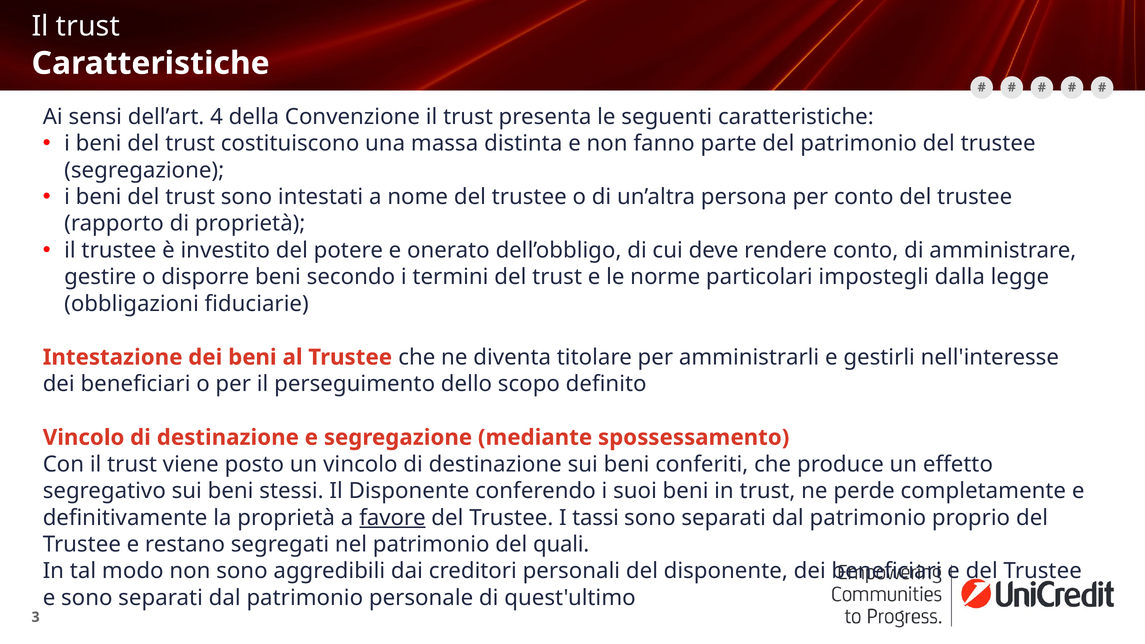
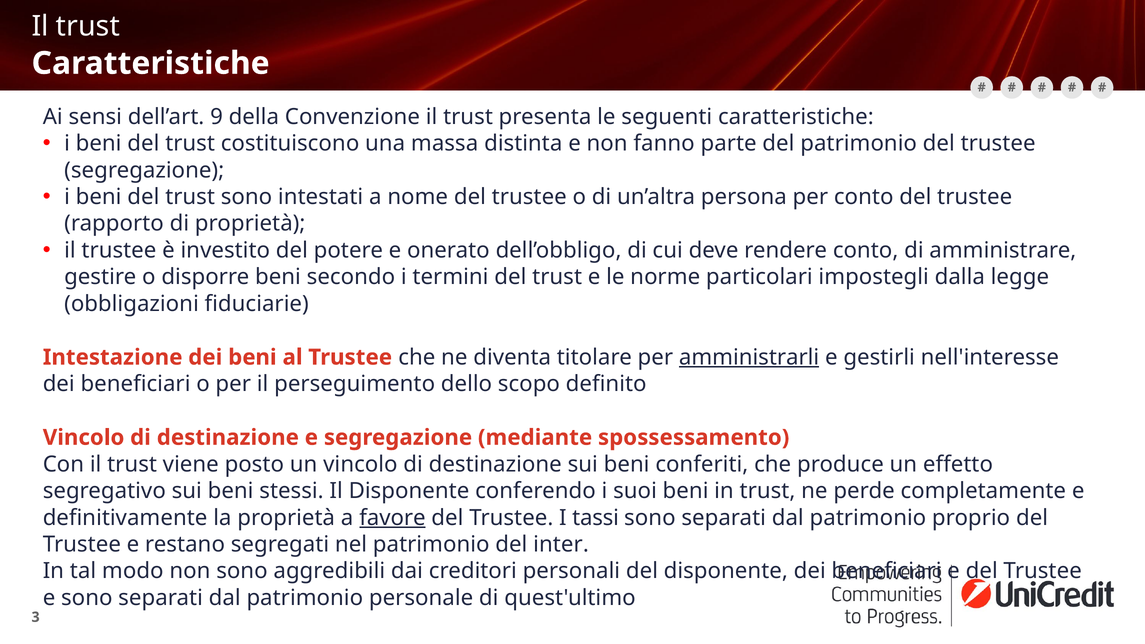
4: 4 -> 9 (217, 117)
amministrarli underline: none -> present (749, 357)
quali: quali -> inter (561, 544)
